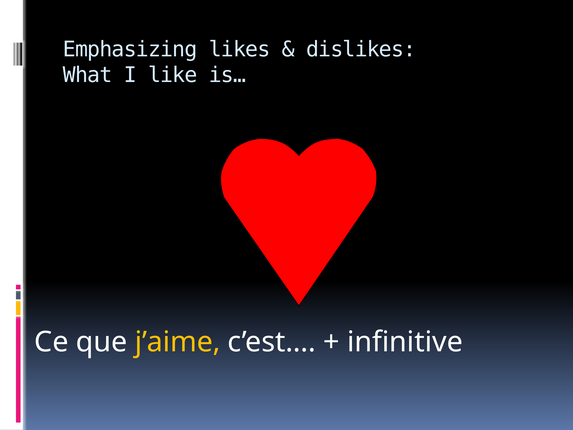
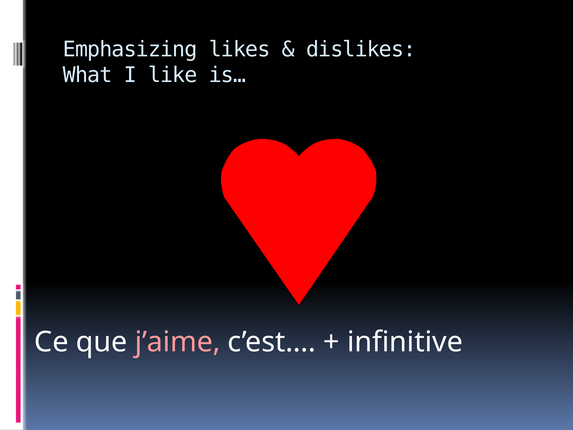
j’aime colour: yellow -> pink (178, 342)
